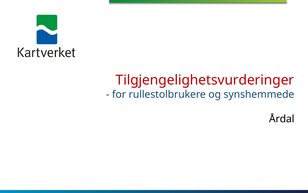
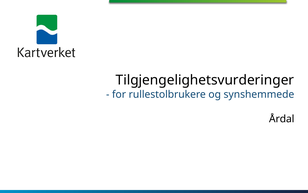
Tilgjengelighetsvurderinger colour: red -> black (205, 80)
